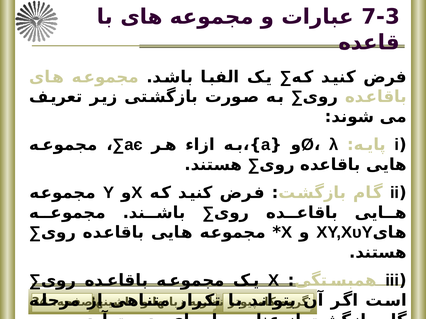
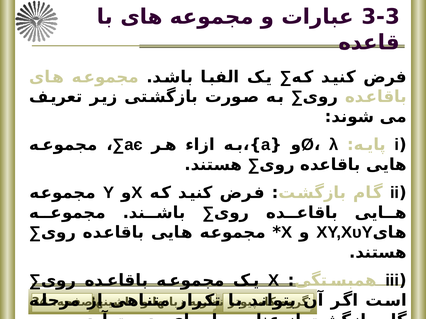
7-3: 7-3 -> 3-3 (381, 17)
